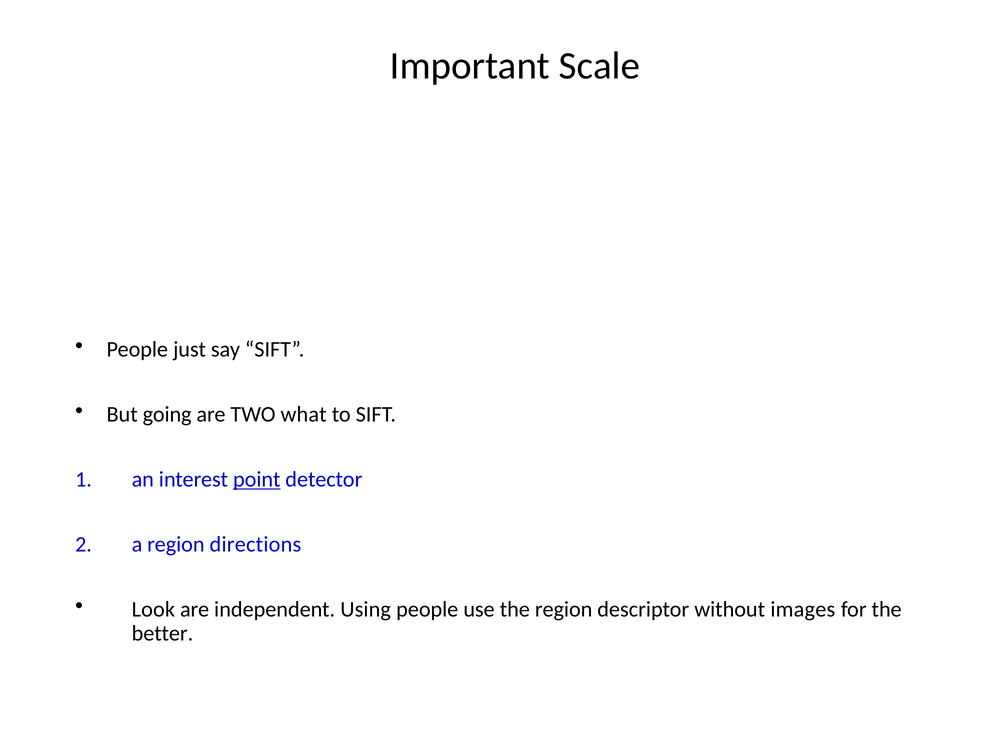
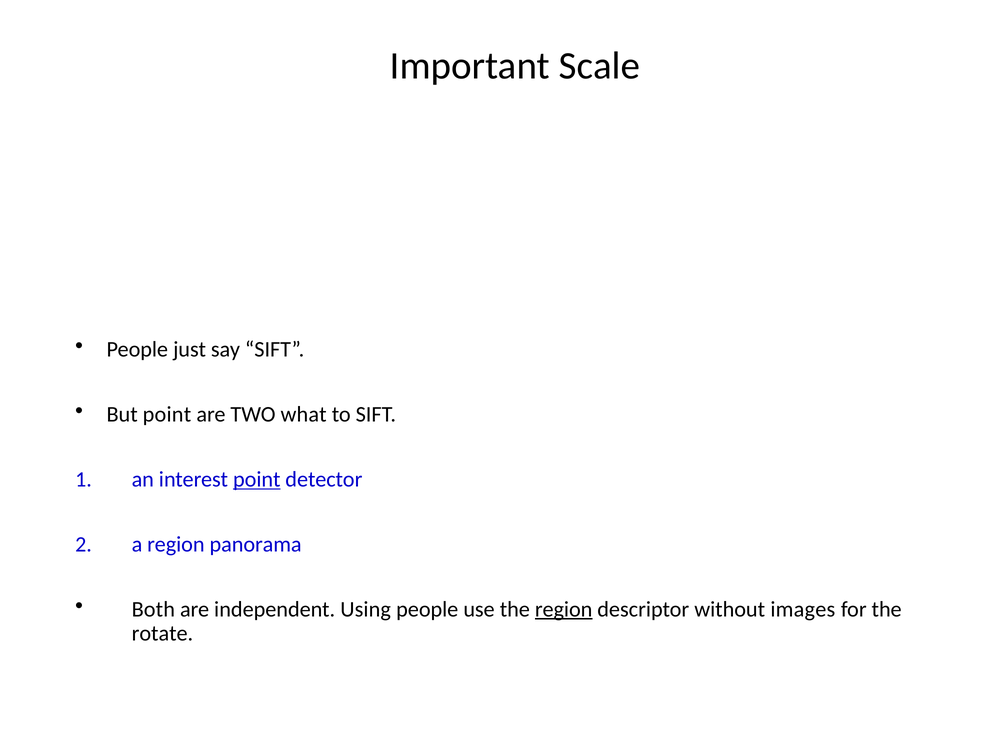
But going: going -> point (167, 414)
directions: directions -> panorama (256, 544)
Look: Look -> Both (153, 609)
region underline: none -> present (564, 609)
better: better -> rotate (162, 633)
